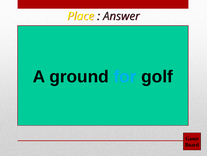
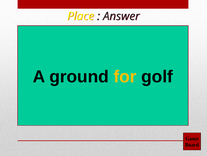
for colour: light blue -> yellow (125, 76)
